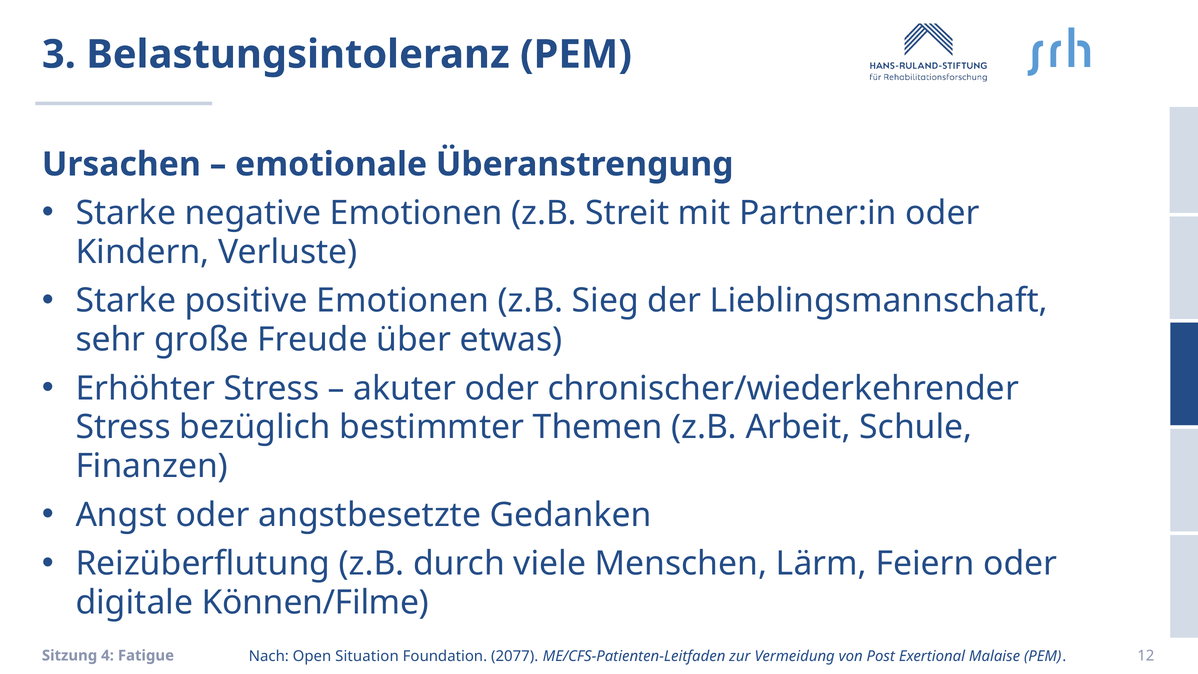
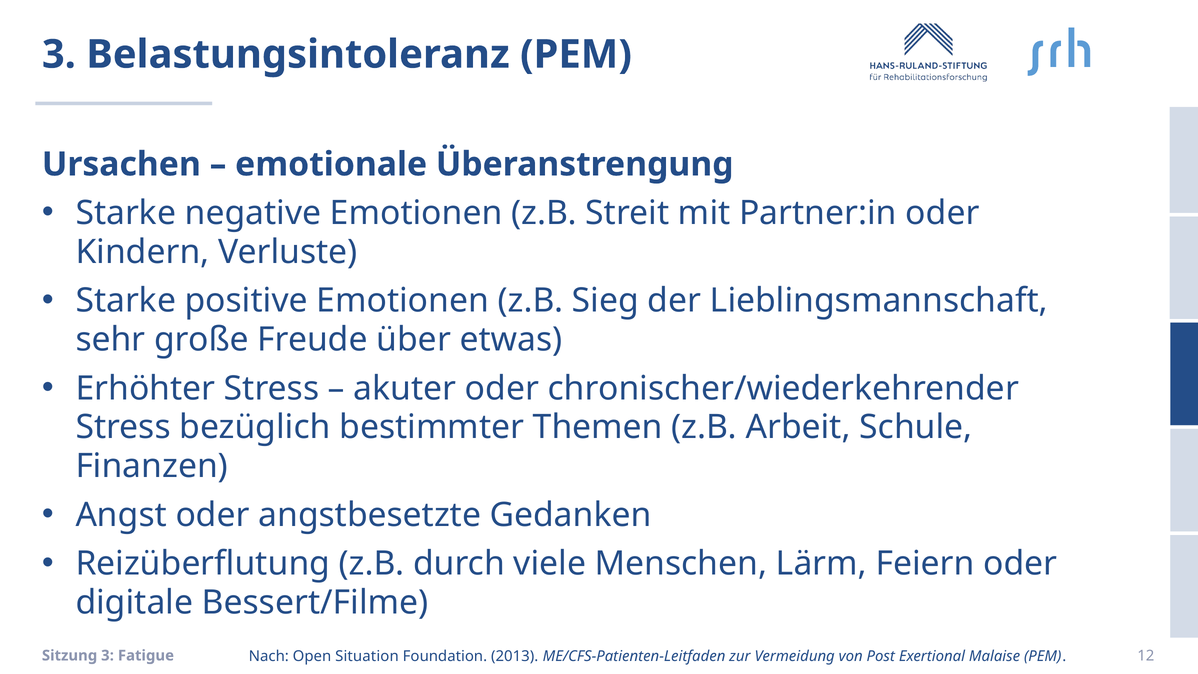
Können/Filme: Können/Filme -> Bessert/Filme (315, 603)
2077: 2077 -> 2013 (515, 656)
Sitzung 4: 4 -> 3 (108, 655)
